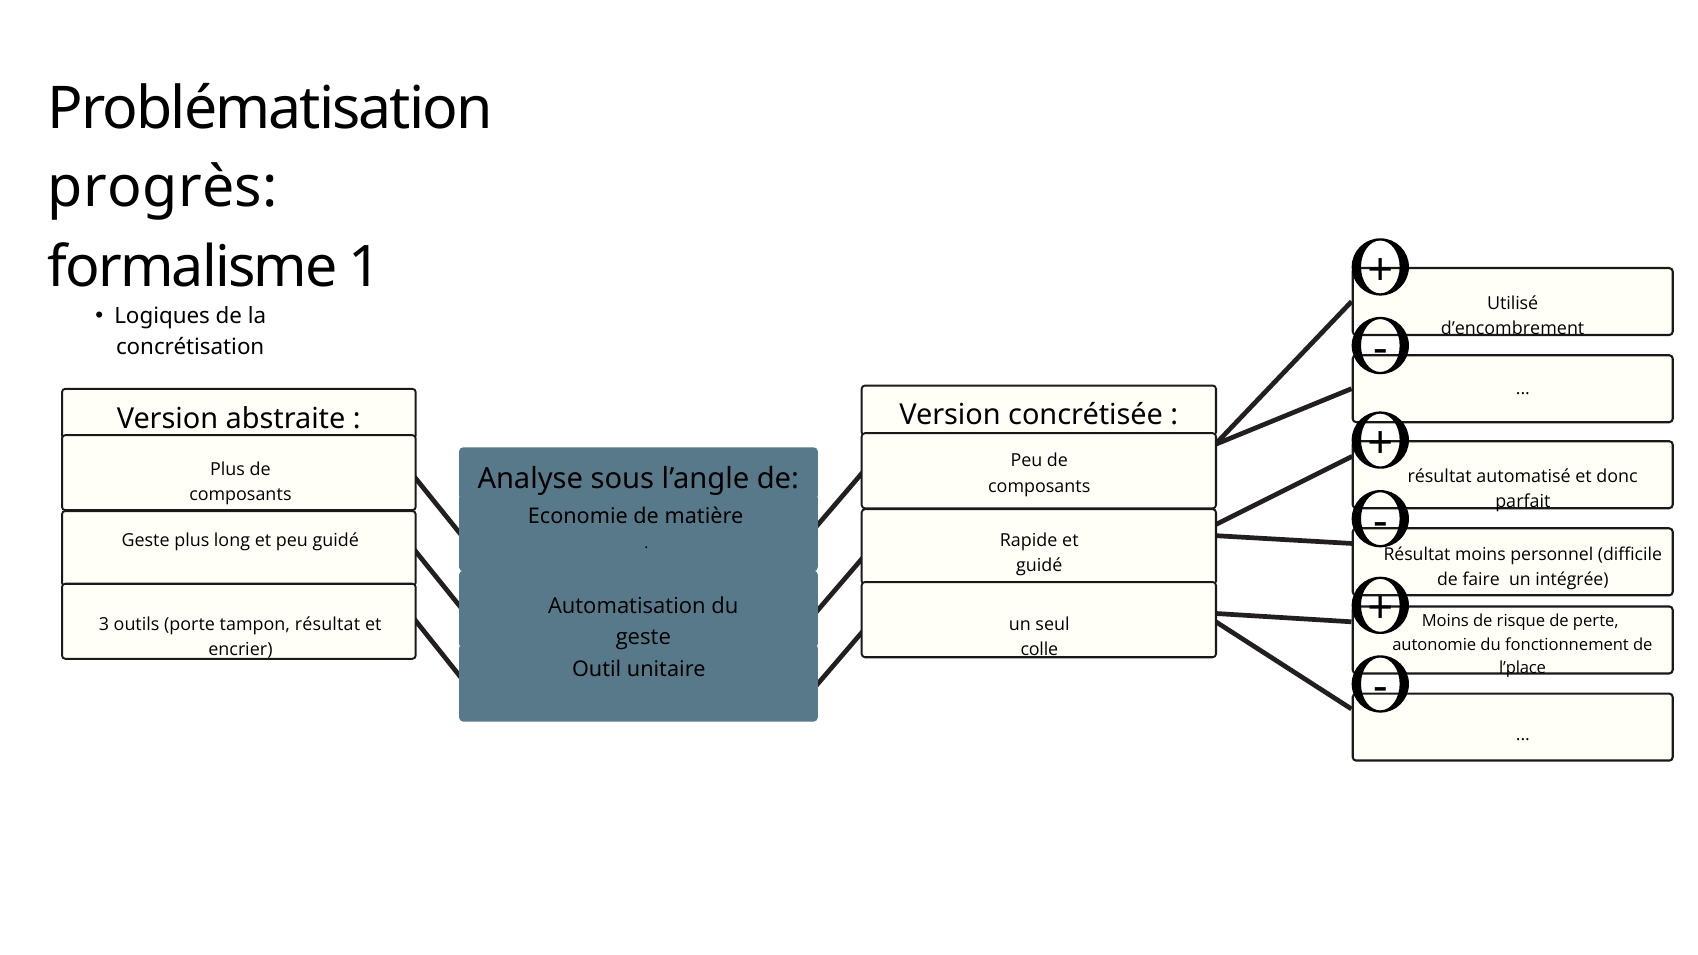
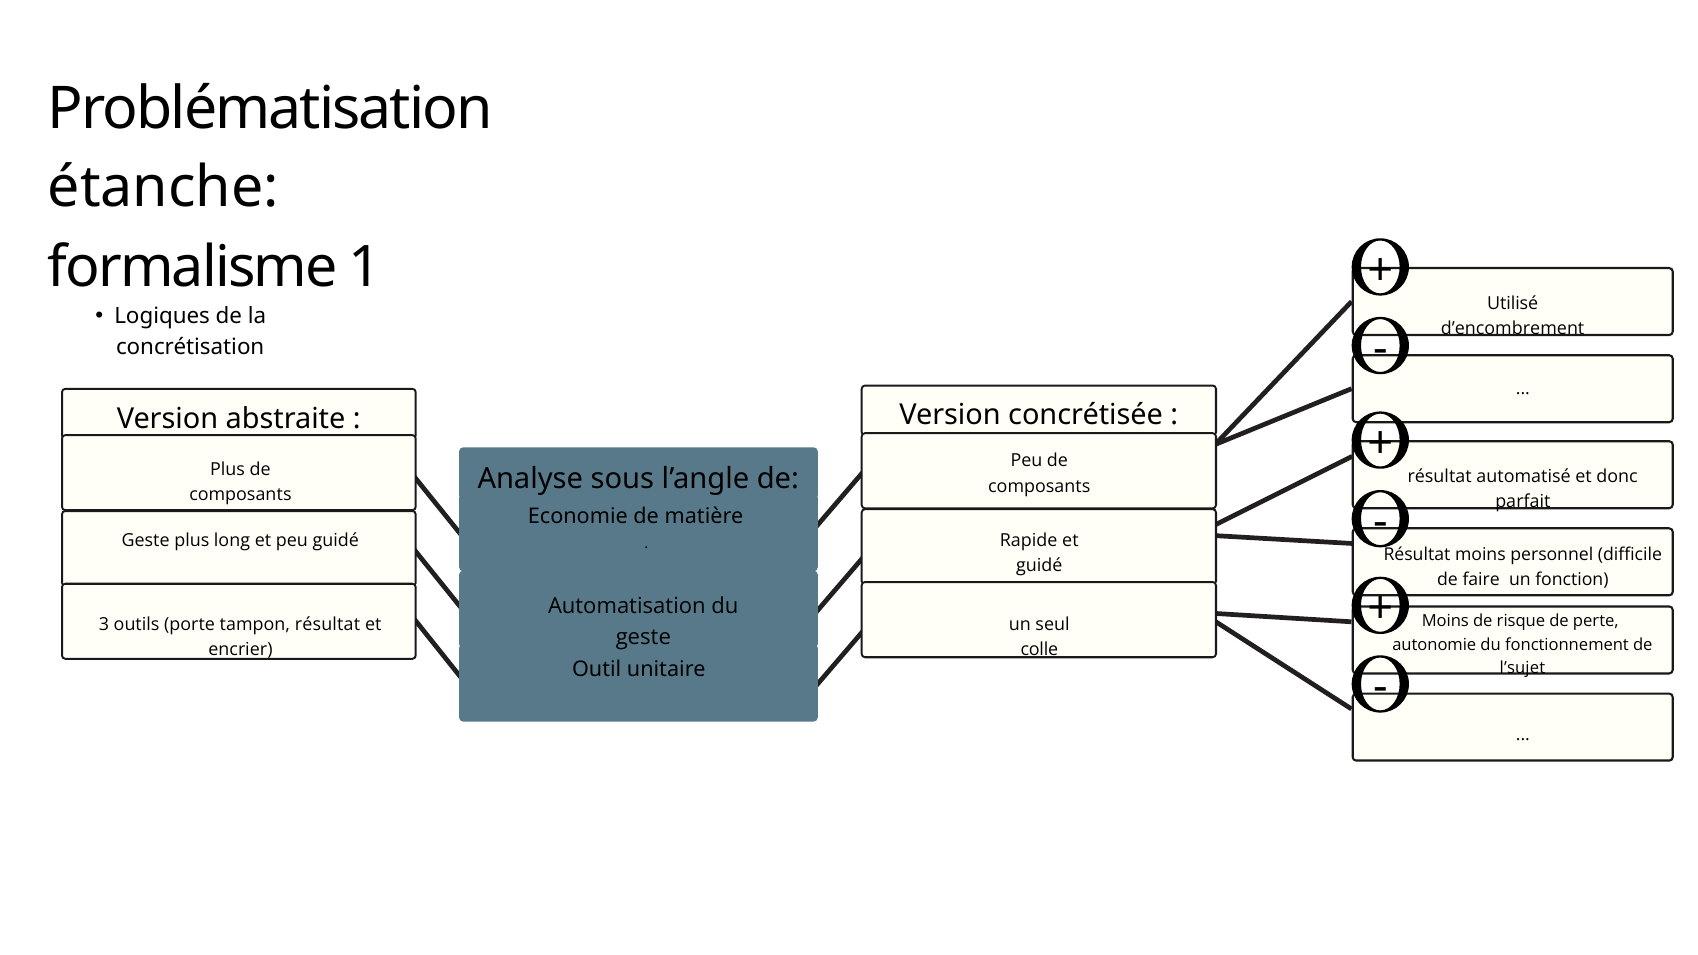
progrès: progrès -> étanche (163, 187)
intégrée: intégrée -> fonction (1572, 580)
l’place: l’place -> l’sujet (1522, 668)
